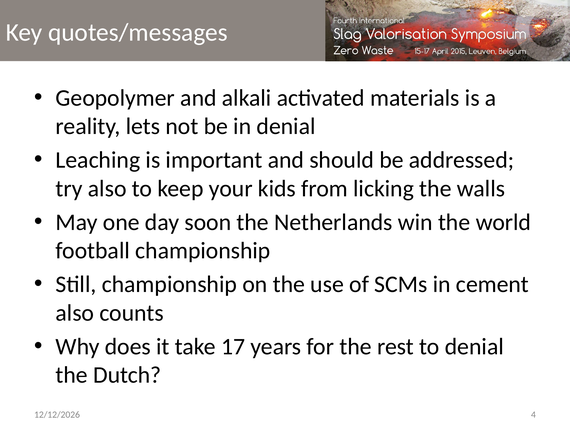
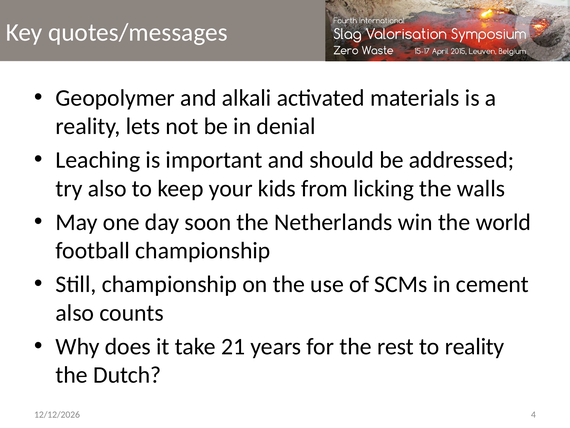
17: 17 -> 21 (233, 346)
to denial: denial -> reality (475, 346)
